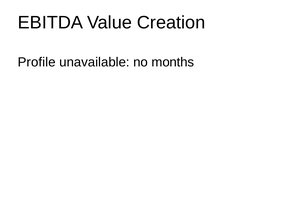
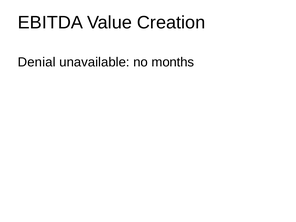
Profile: Profile -> Denial (37, 62)
